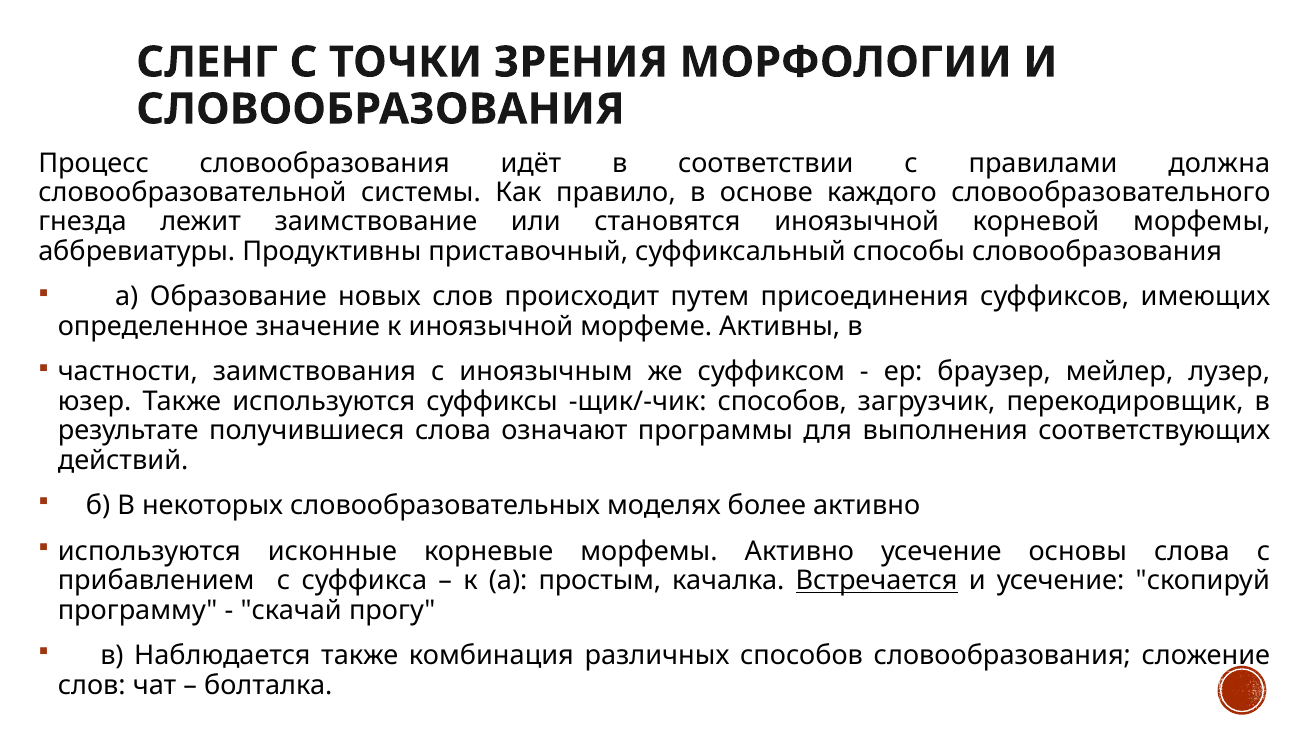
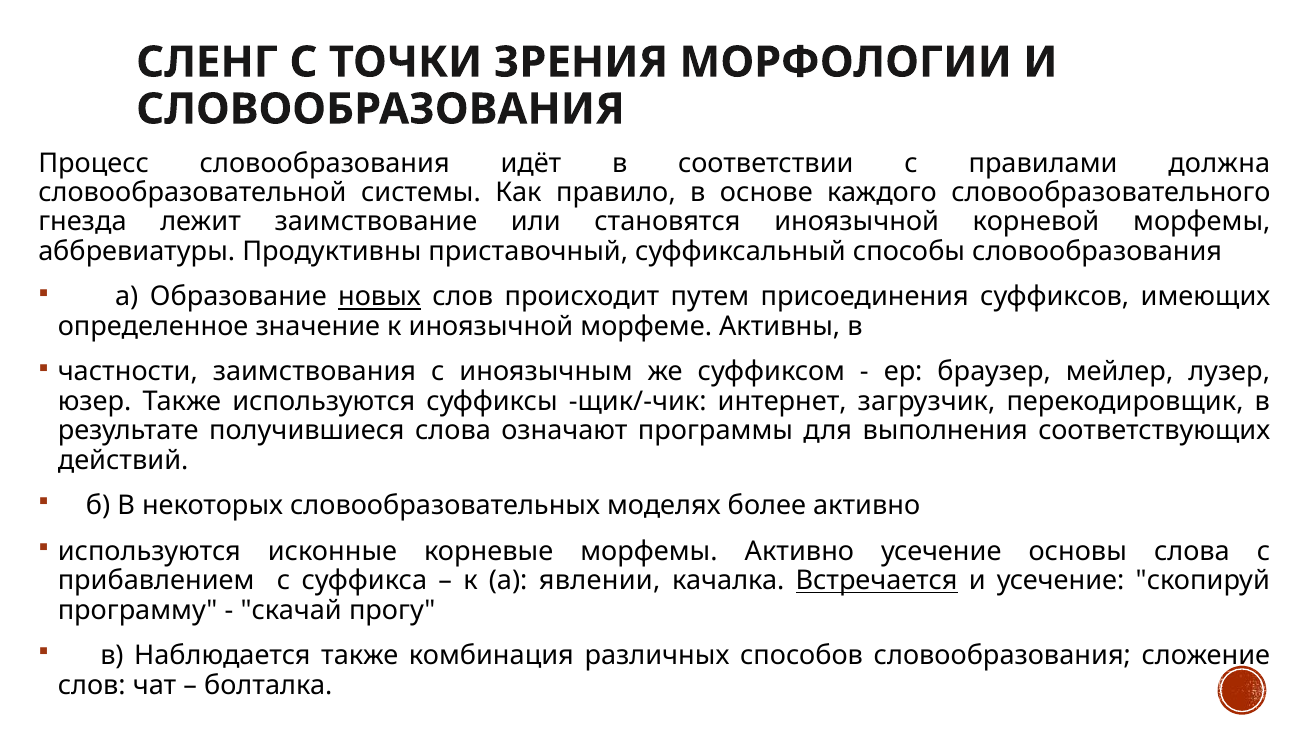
новых underline: none -> present (379, 297)
щик/-чик способов: способов -> интернет (782, 401)
простым: простым -> явлении (600, 580)
